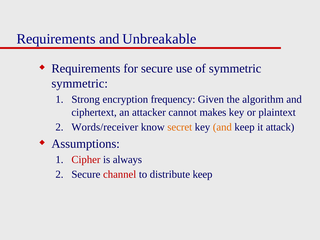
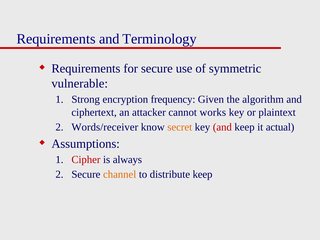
Unbreakable: Unbreakable -> Terminology (160, 39)
symmetric: symmetric -> vulnerable (80, 84)
makes: makes -> works (213, 112)
and colour: orange -> red (222, 127)
attack: attack -> actual (280, 127)
channel colour: red -> orange (120, 174)
